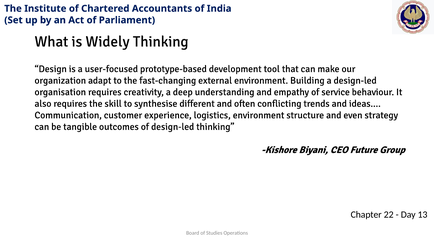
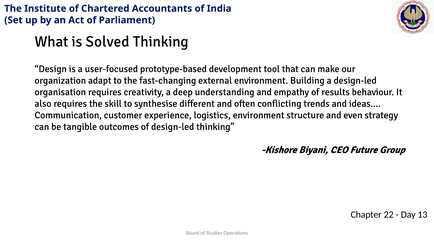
Widely: Widely -> Solved (107, 42)
service: service -> results (336, 92)
